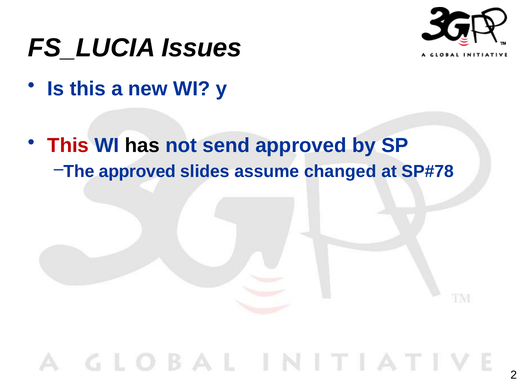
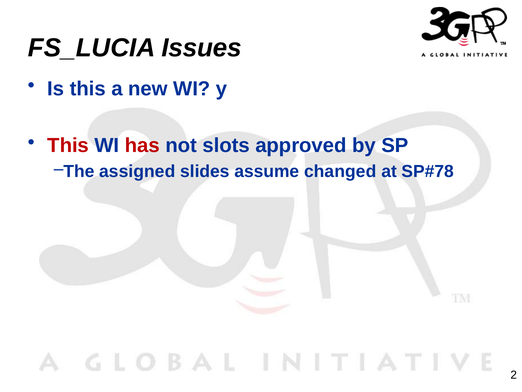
has colour: black -> red (142, 145)
send: send -> slots (226, 145)
The approved: approved -> assigned (137, 171)
